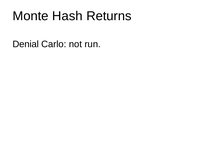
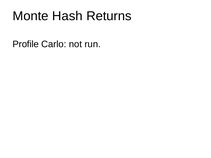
Denial: Denial -> Profile (26, 44)
